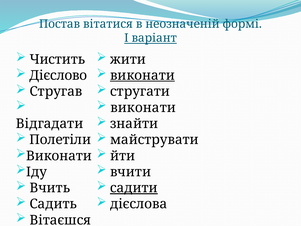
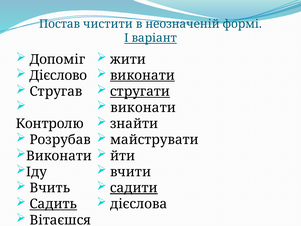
вітатися: вітатися -> чистити (108, 24)
Чистить: Чистить -> Допоміг (57, 59)
стругати underline: none -> present (140, 91)
Відгадати: Відгадати -> Контролю (50, 124)
Полетіли: Полетіли -> Розрубав (60, 140)
Садить underline: none -> present (53, 204)
